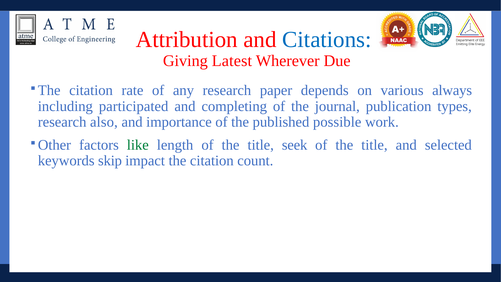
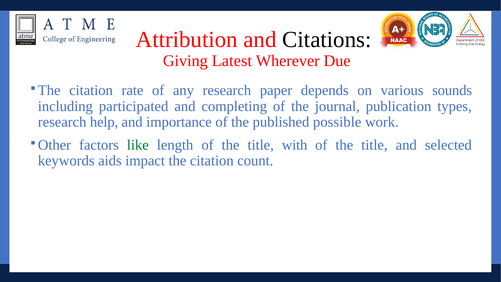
Citations colour: blue -> black (327, 40)
always: always -> sounds (452, 90)
also: also -> help (104, 122)
seek: seek -> with (295, 145)
skip: skip -> aids (110, 161)
